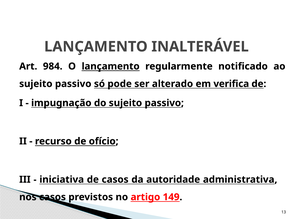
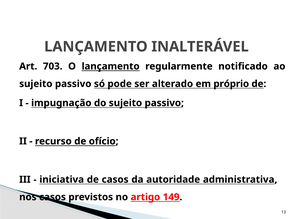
984: 984 -> 703 (53, 67)
verifica: verifica -> próprio (231, 84)
